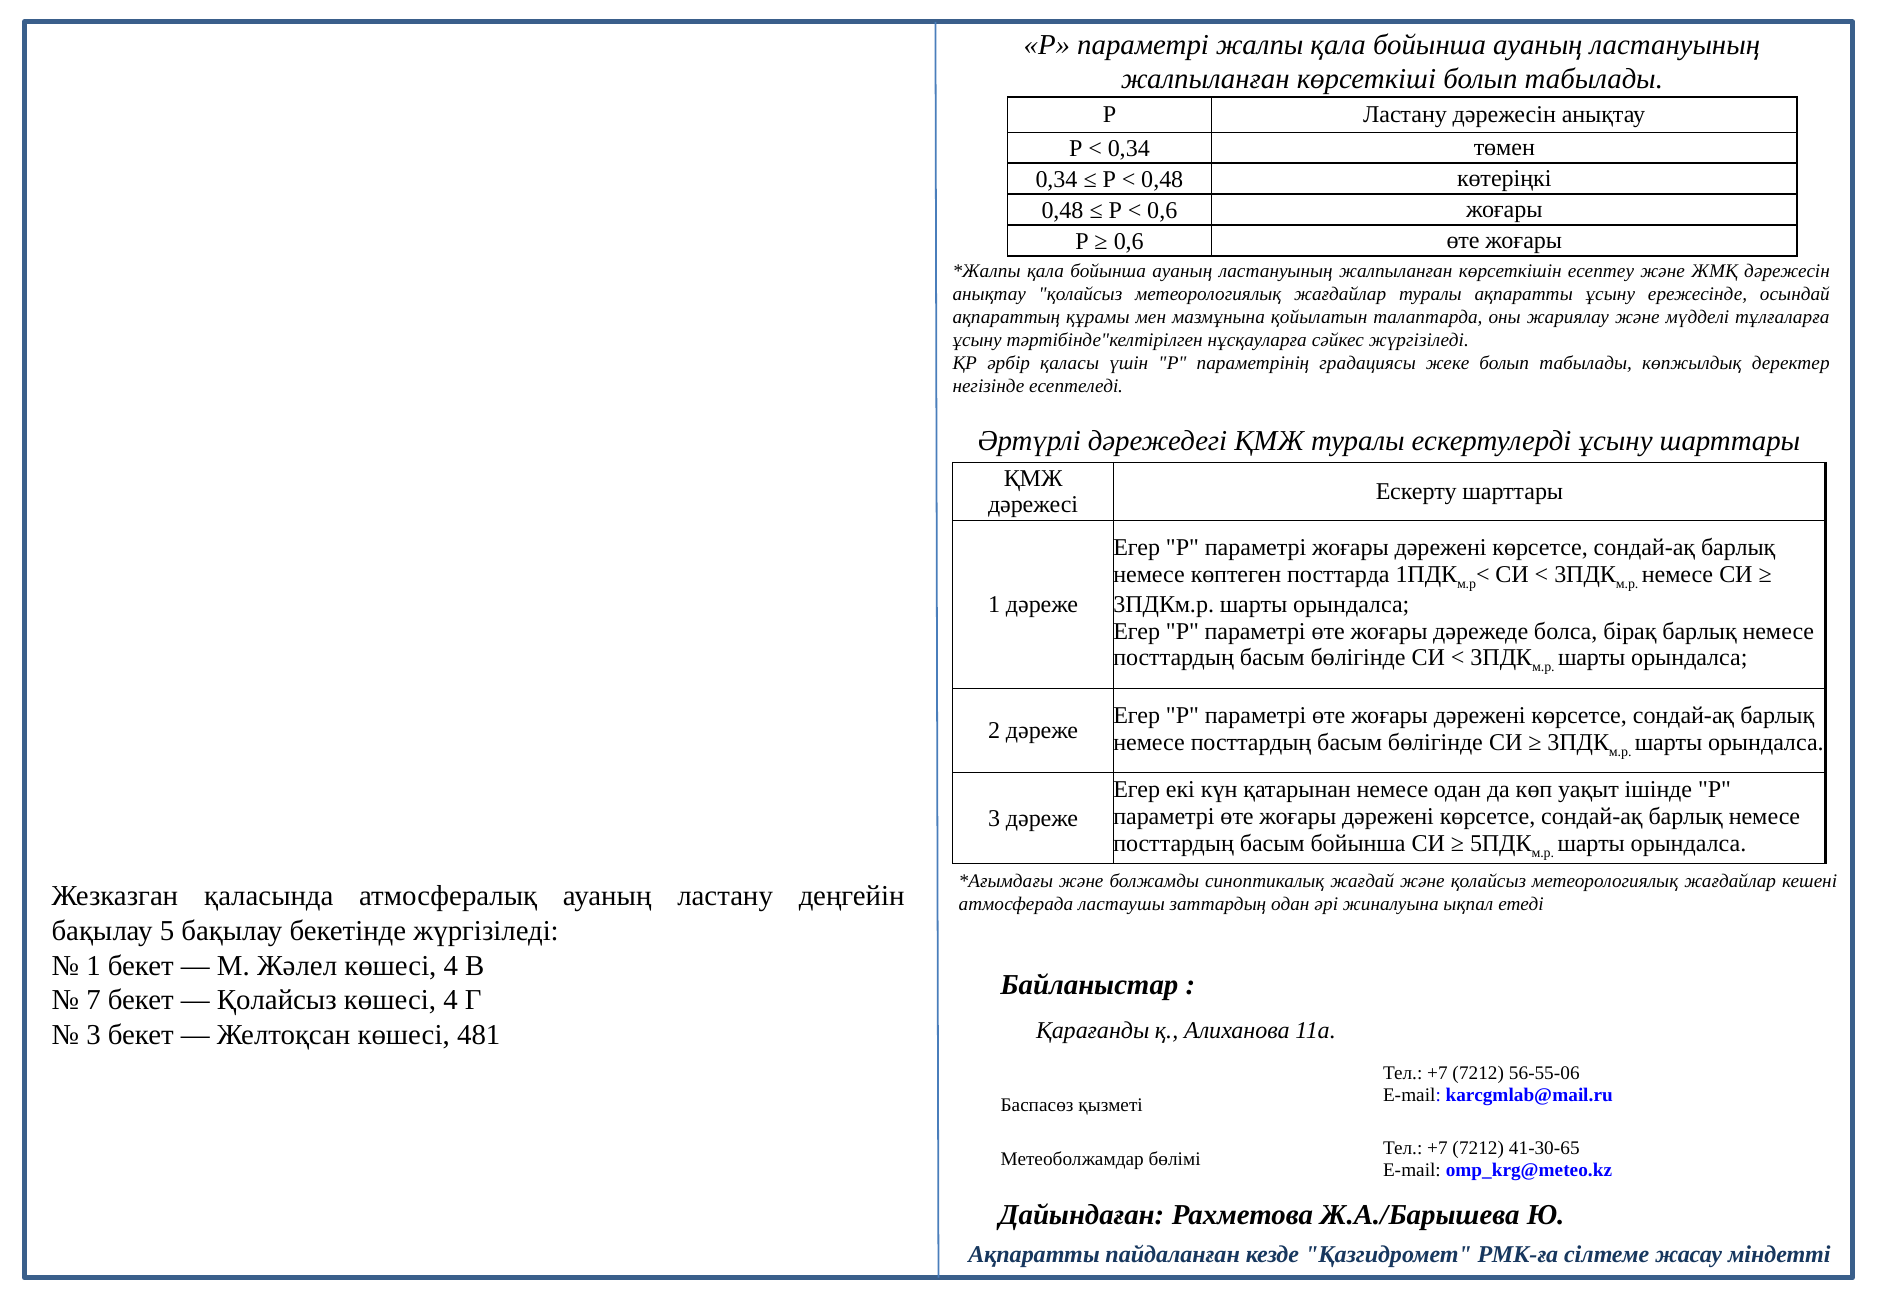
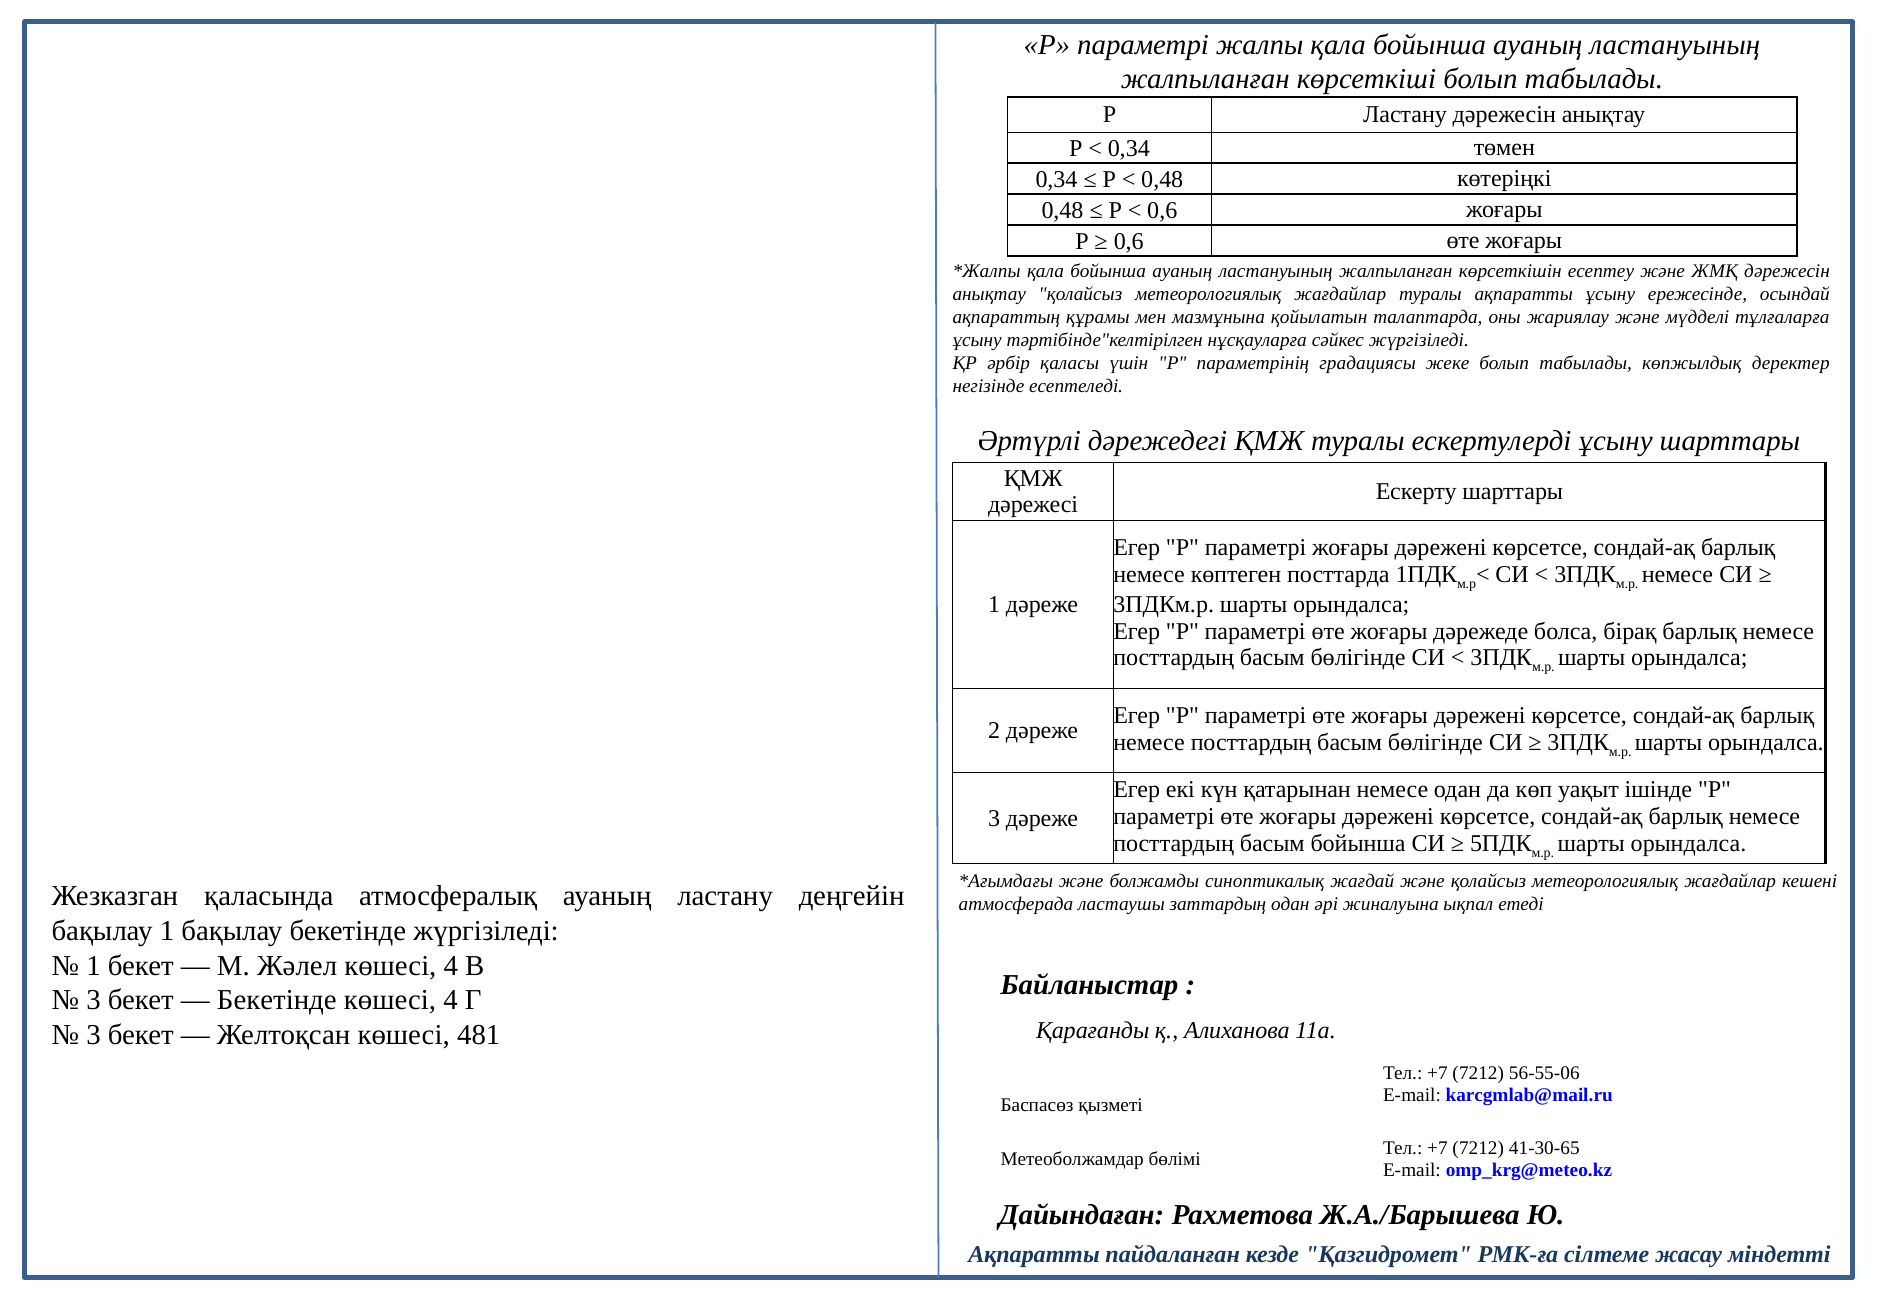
бақылау 5: 5 -> 1 (167, 930)
7: 7 -> 3 (94, 1000)
Қолайсыз: Қолайсыз -> Бекетінде (277, 1000)
